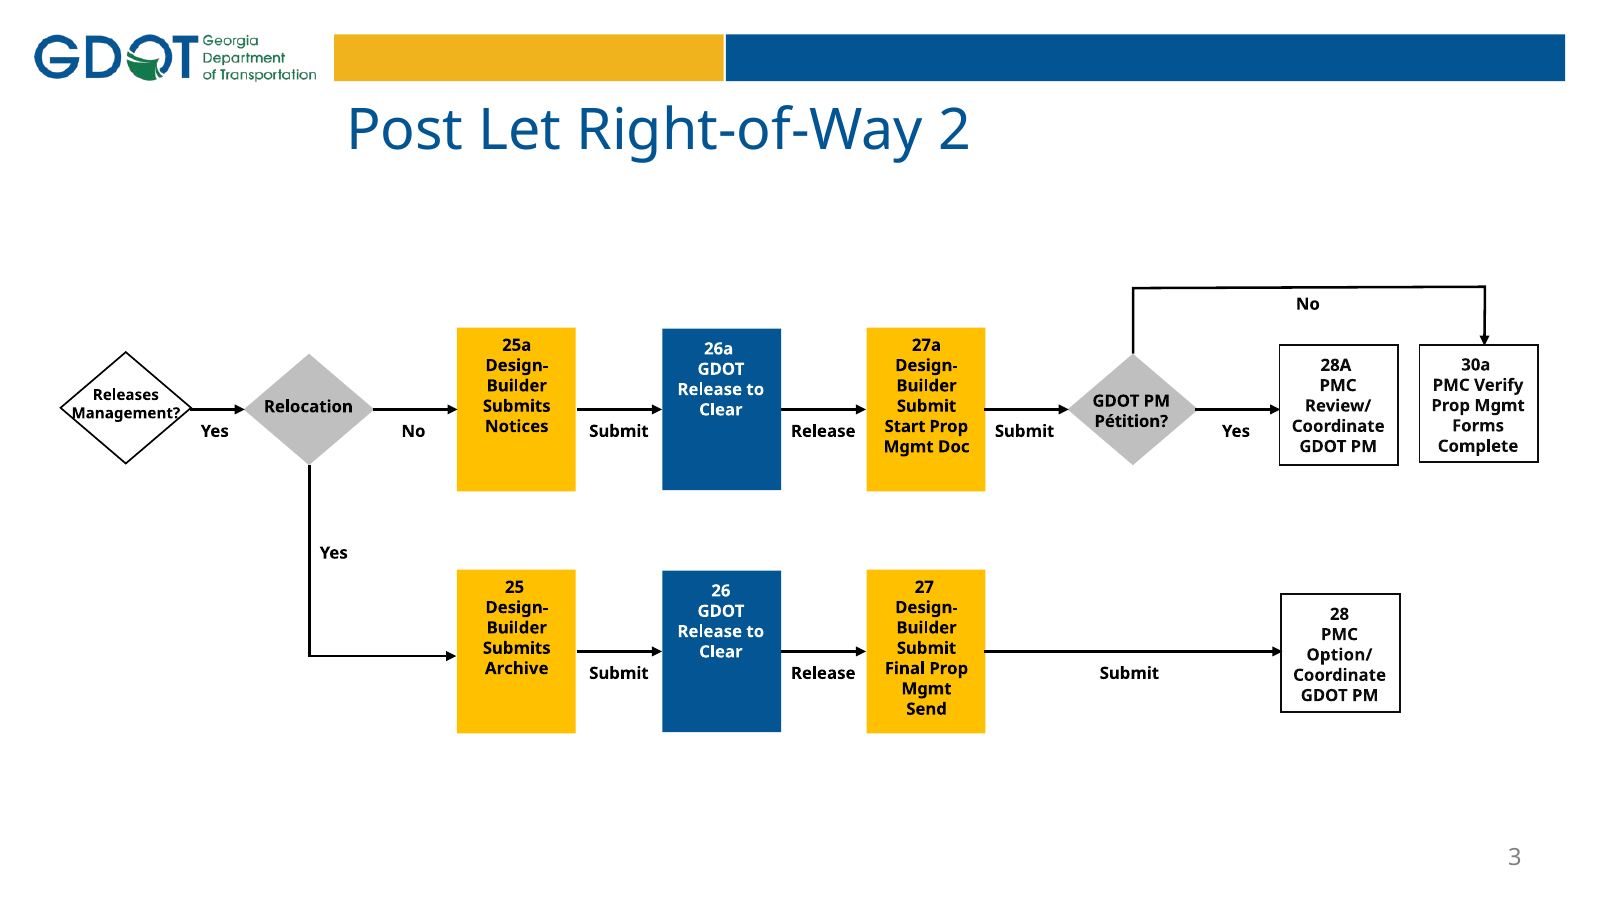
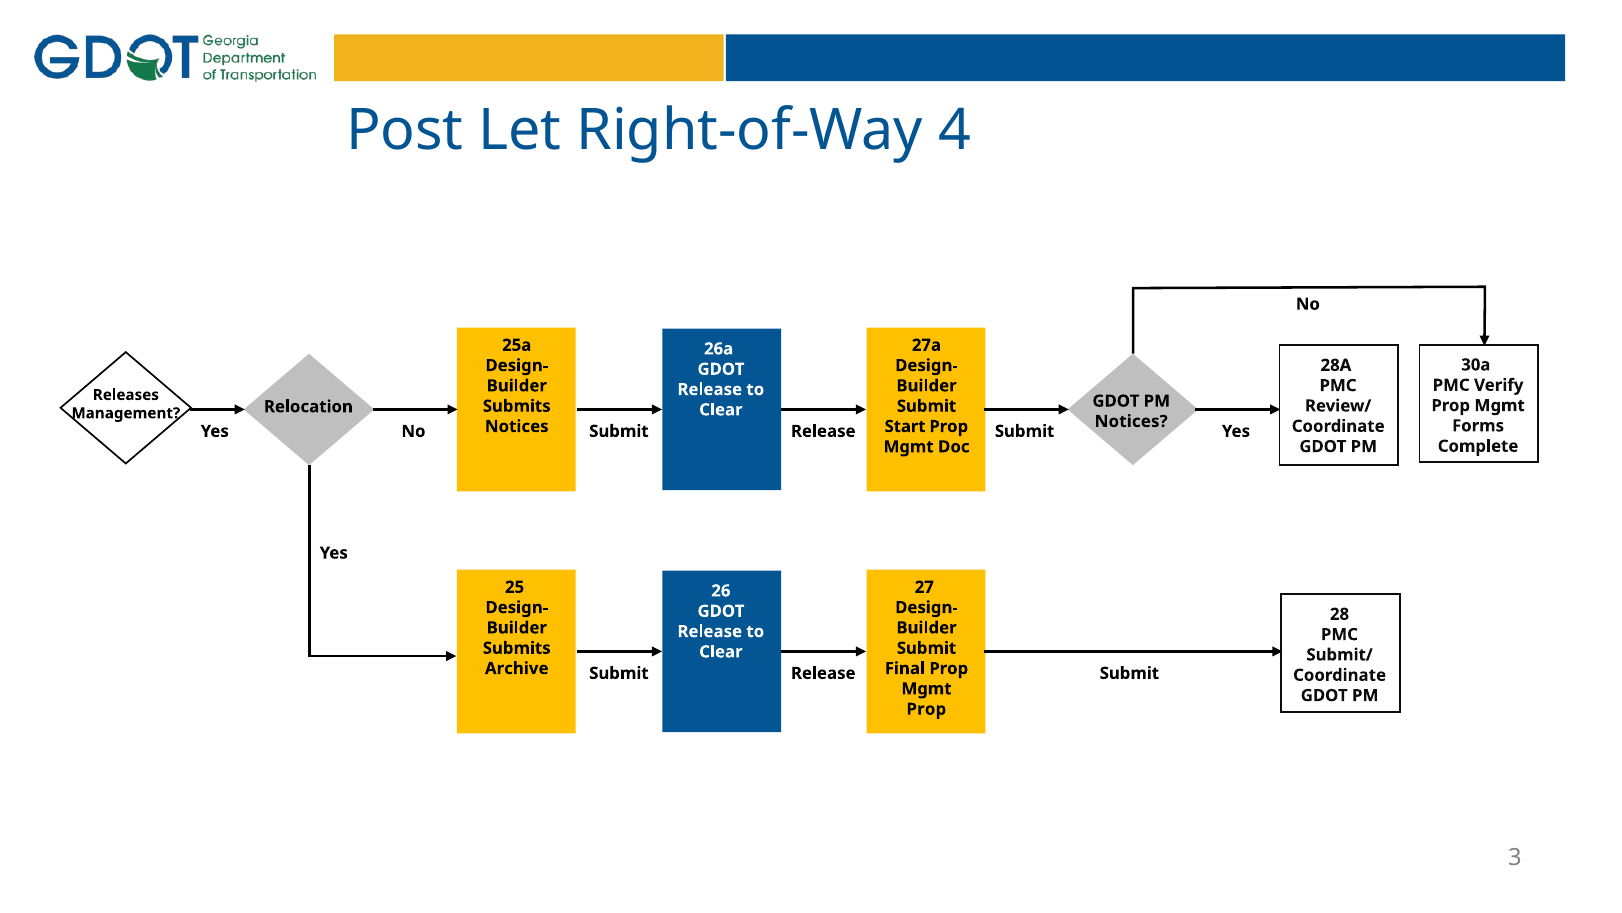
2: 2 -> 4 (955, 130)
Pétition: Pétition -> Notices (1131, 421)
Option/: Option/ -> Submit/ (1340, 654)
Send: Send -> Prop (926, 709)
